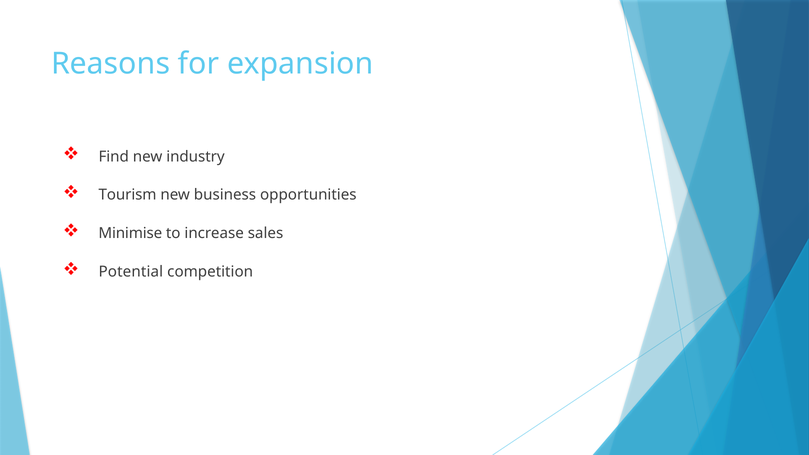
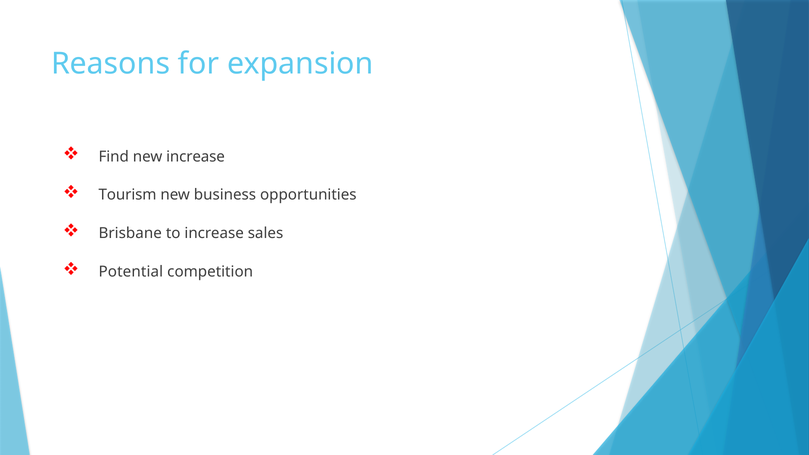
new industry: industry -> increase (196, 157)
Minimise: Minimise -> Brisbane (130, 233)
